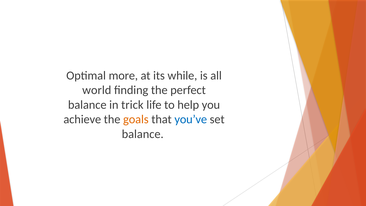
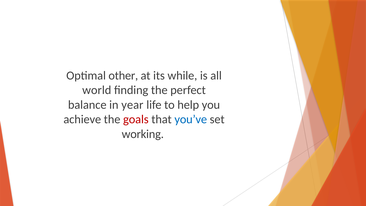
more: more -> other (123, 75)
trick: trick -> year (132, 105)
goals colour: orange -> red (136, 119)
balance: balance -> working (143, 134)
